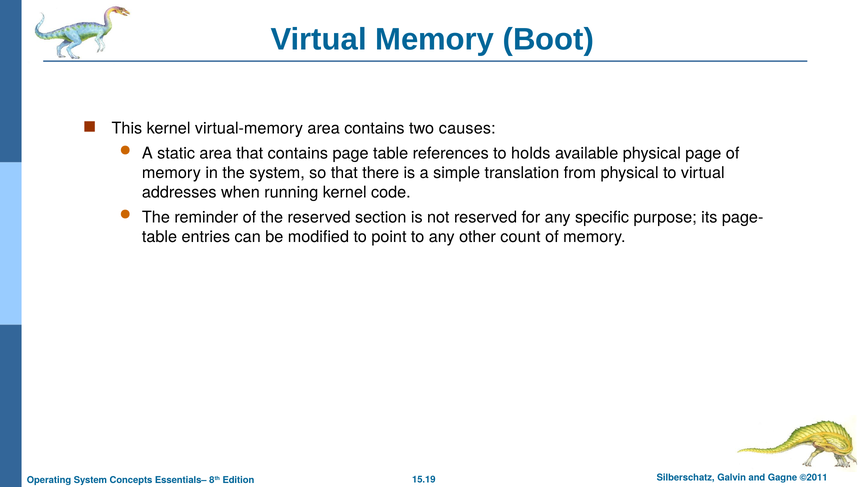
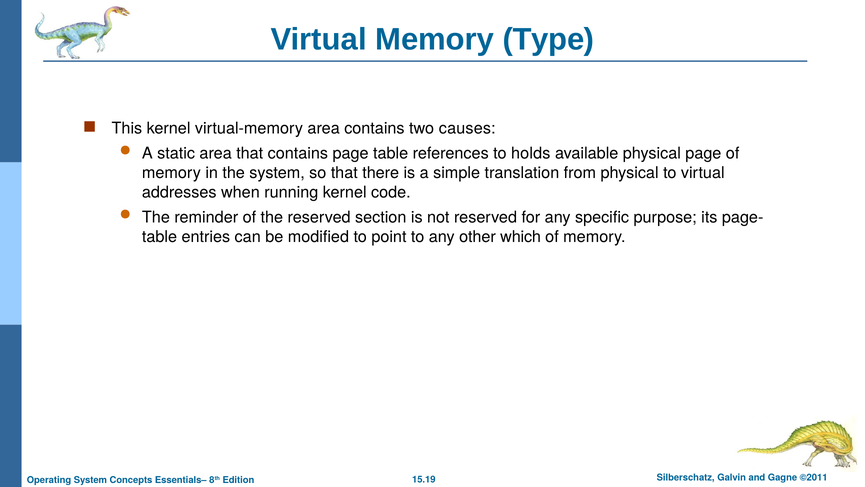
Boot: Boot -> Type (549, 39)
count: count -> which (521, 237)
